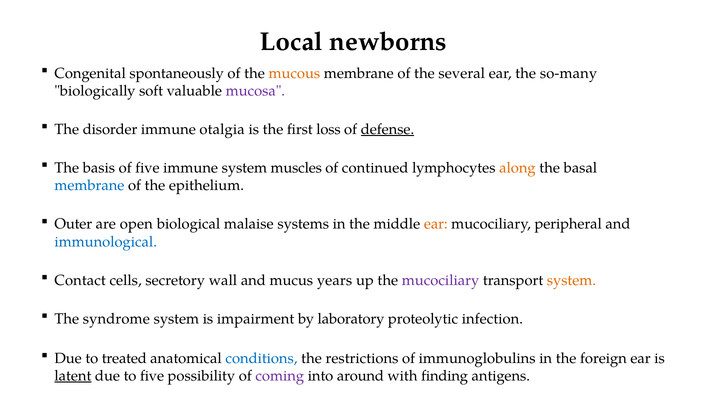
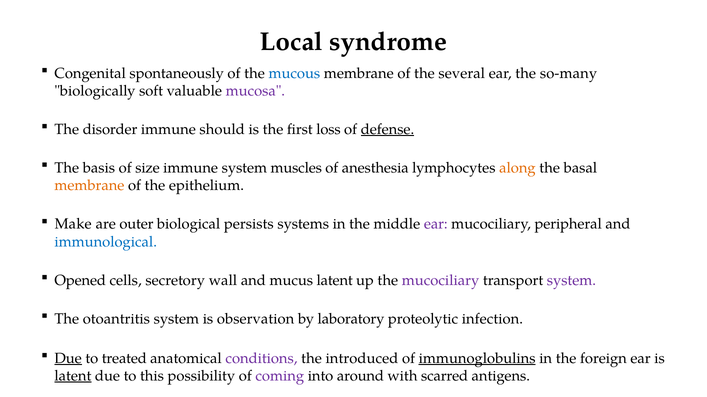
newborns: newborns -> syndrome (388, 42)
mucous colour: orange -> blue (294, 73)
otalgia: otalgia -> should (222, 130)
of five: five -> size (148, 168)
continued: continued -> anesthesia (375, 168)
membrane colour: blue -> orange (89, 186)
Outer: Outer -> Make (73, 224)
open: open -> outer (136, 224)
malaise: malaise -> persists (249, 224)
ear colour: orange -> purple (436, 224)
Contact: Contact -> Opened (80, 281)
mucus years: years -> latent (335, 281)
system colour: orange -> purple (571, 281)
syndrome: syndrome -> otoantritis (116, 319)
impairment: impairment -> observation (256, 319)
Due underline: none -> present (68, 359)
conditions colour: blue -> purple (261, 359)
restrictions: restrictions -> introduced (362, 359)
immunoglobulins underline: none -> present (477, 359)
to five: five -> this (152, 376)
finding: finding -> scarred (445, 376)
